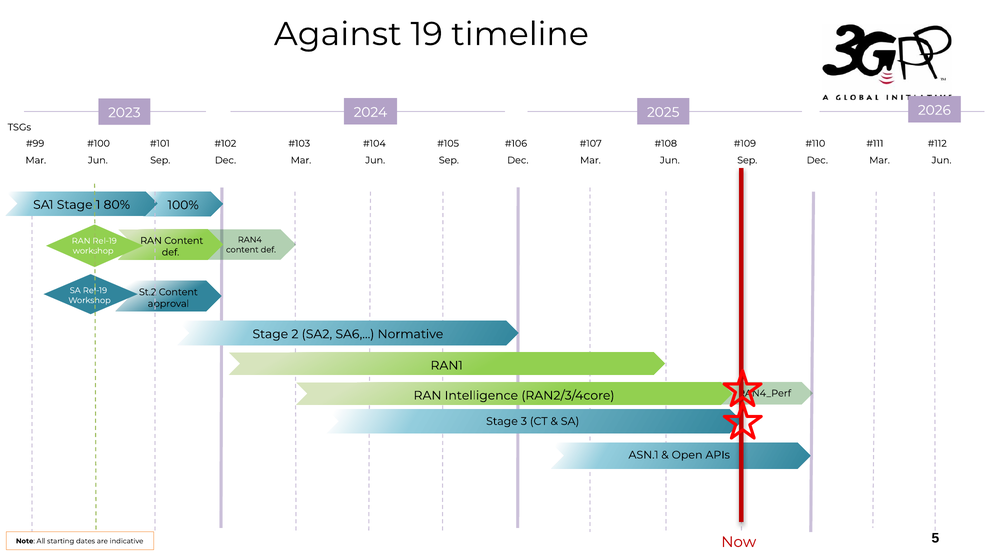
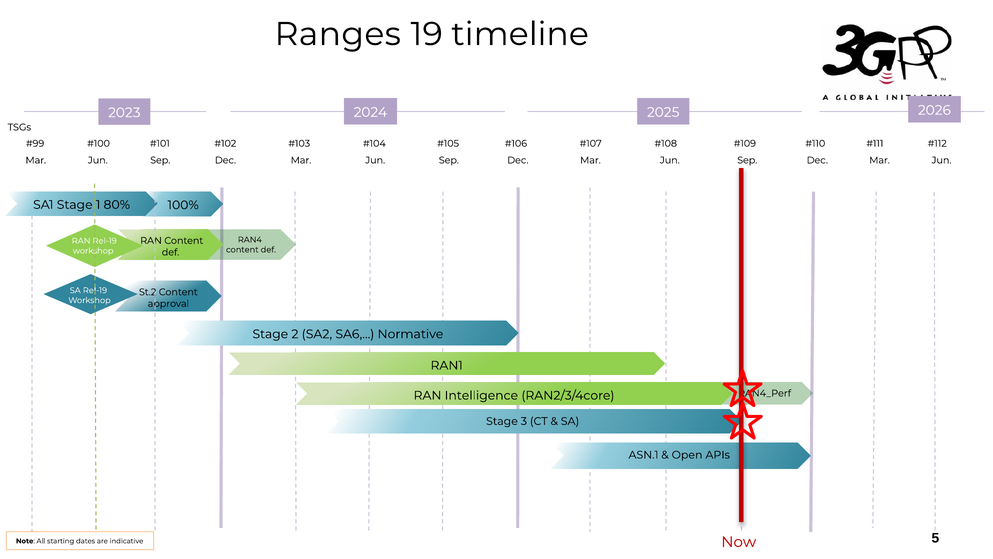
Against: Against -> Ranges (338, 34)
